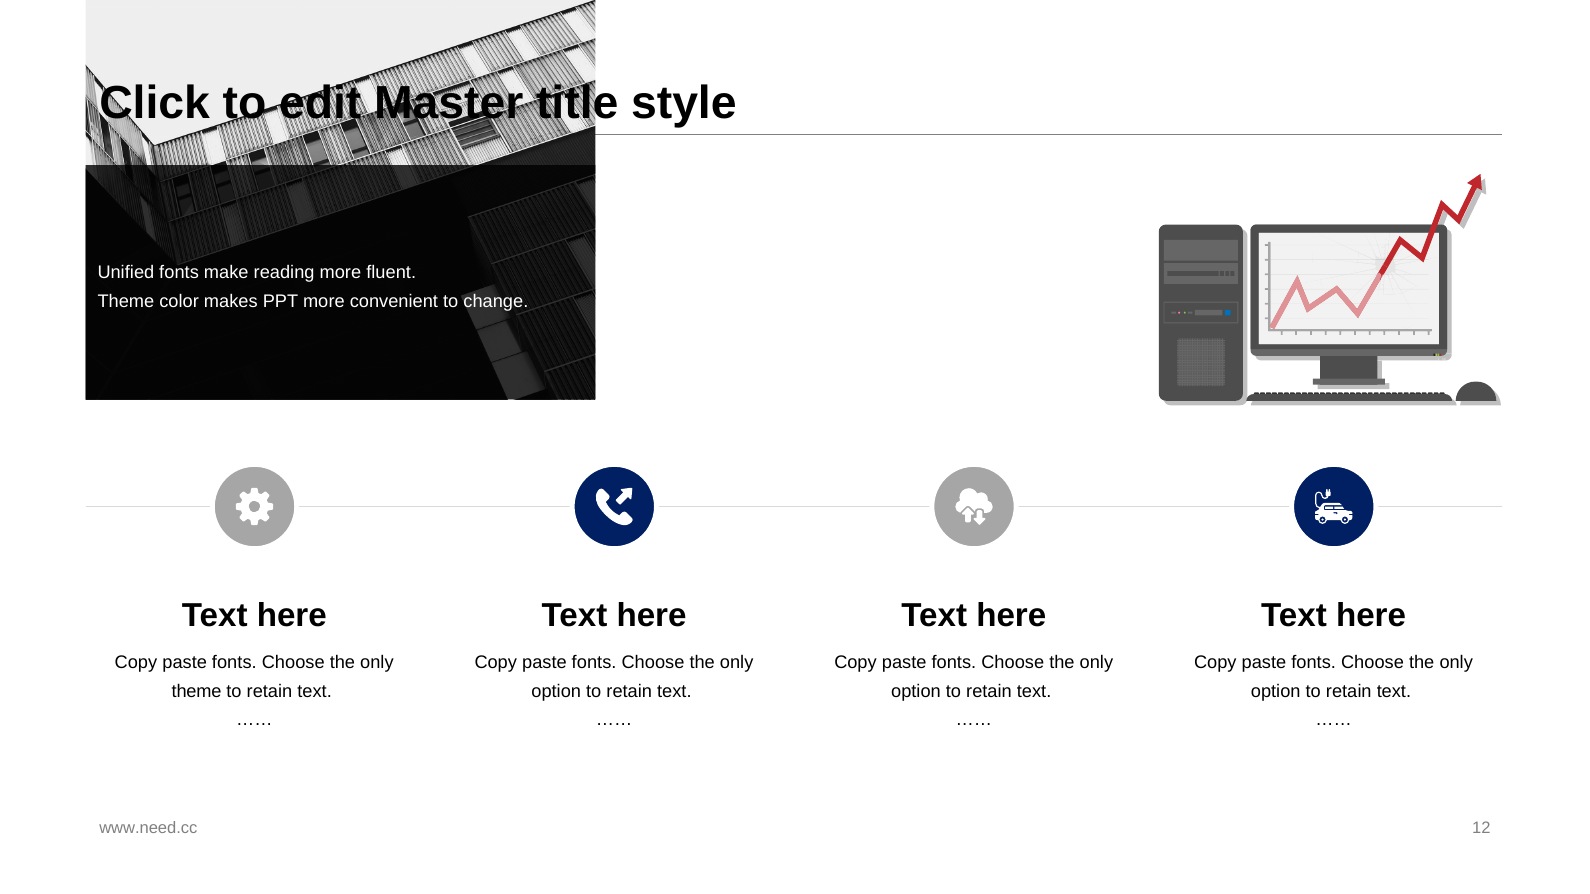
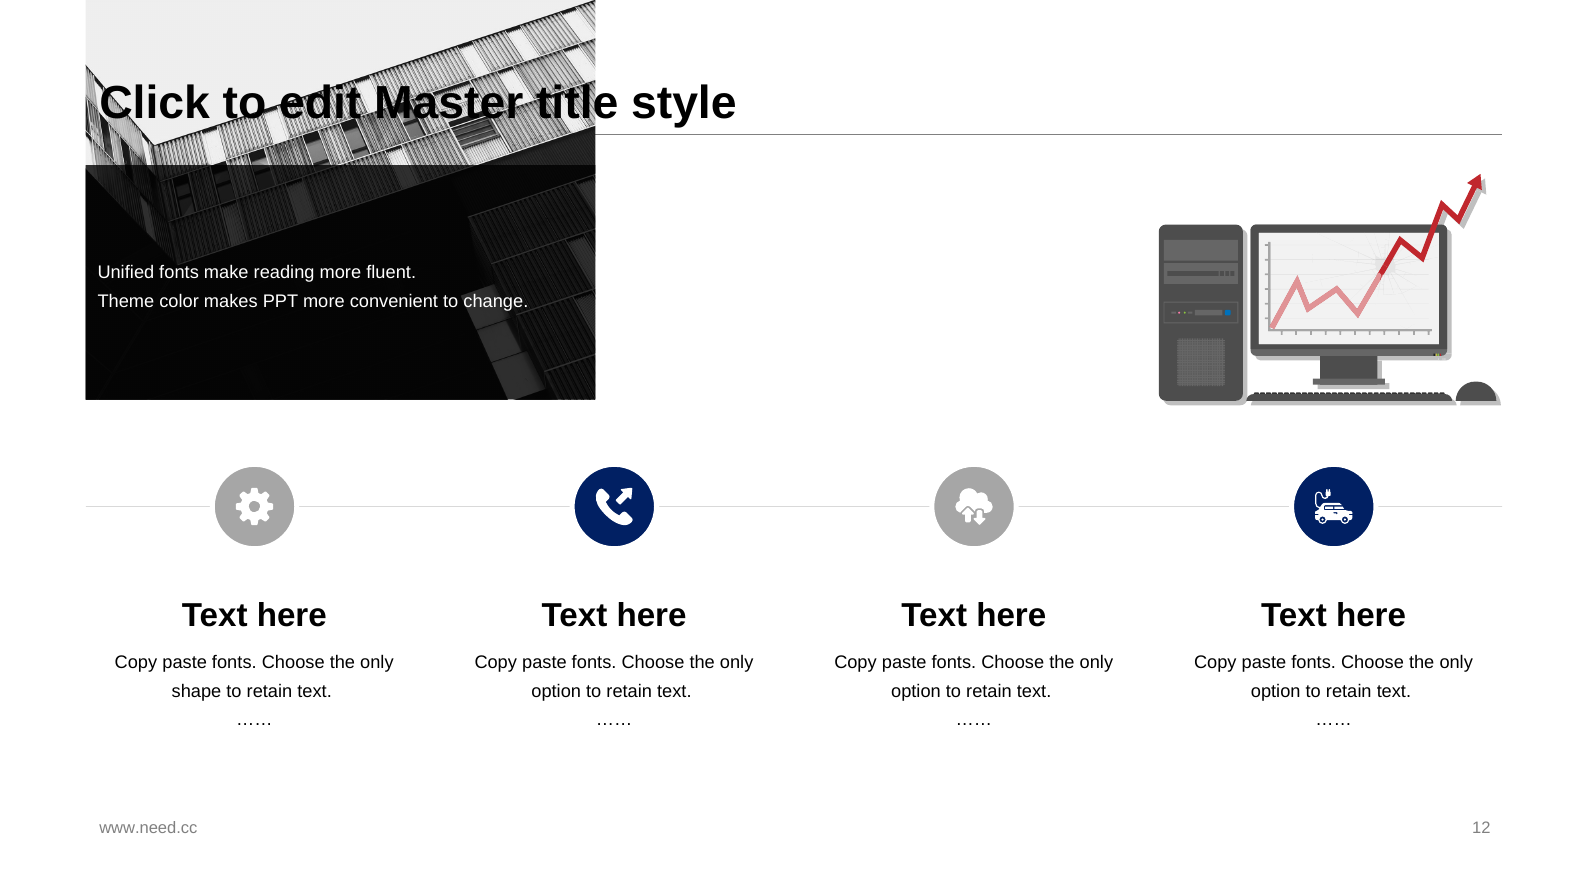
theme: theme -> shape (196, 691)
